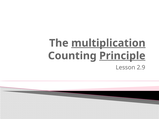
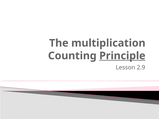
multiplication underline: present -> none (108, 43)
